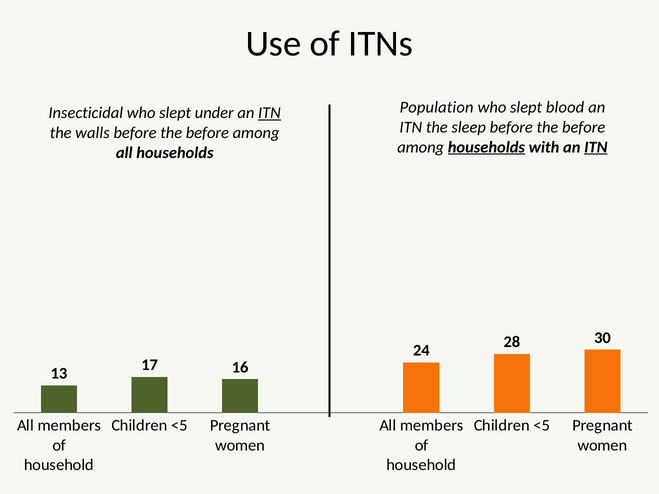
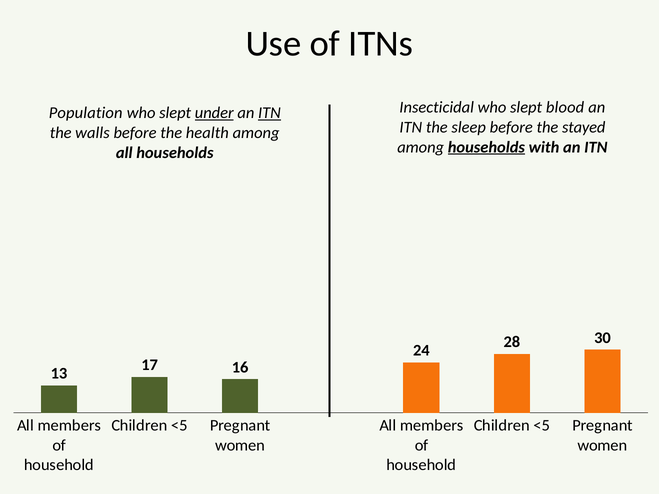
Population: Population -> Insecticidal (437, 108)
Insecticidal: Insecticidal -> Population (86, 113)
under underline: none -> present (214, 113)
before: before -> stayed (584, 127)
before: before -> health (207, 133)
ITN underline: present -> none (596, 147)
